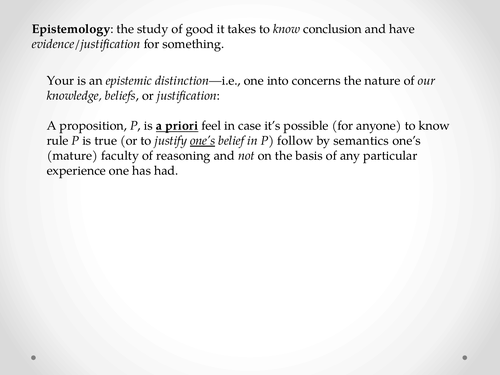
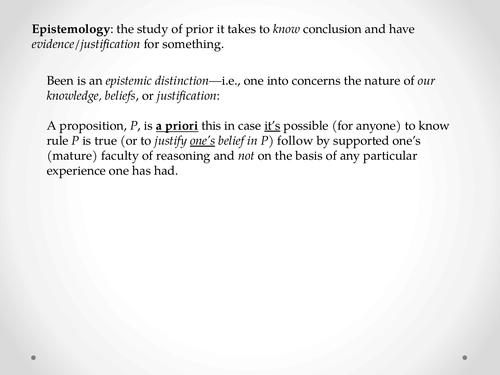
good: good -> prior (200, 29)
Your: Your -> Been (60, 81)
feel: feel -> this (211, 126)
it’s underline: none -> present (272, 126)
semantics: semantics -> supported (361, 141)
